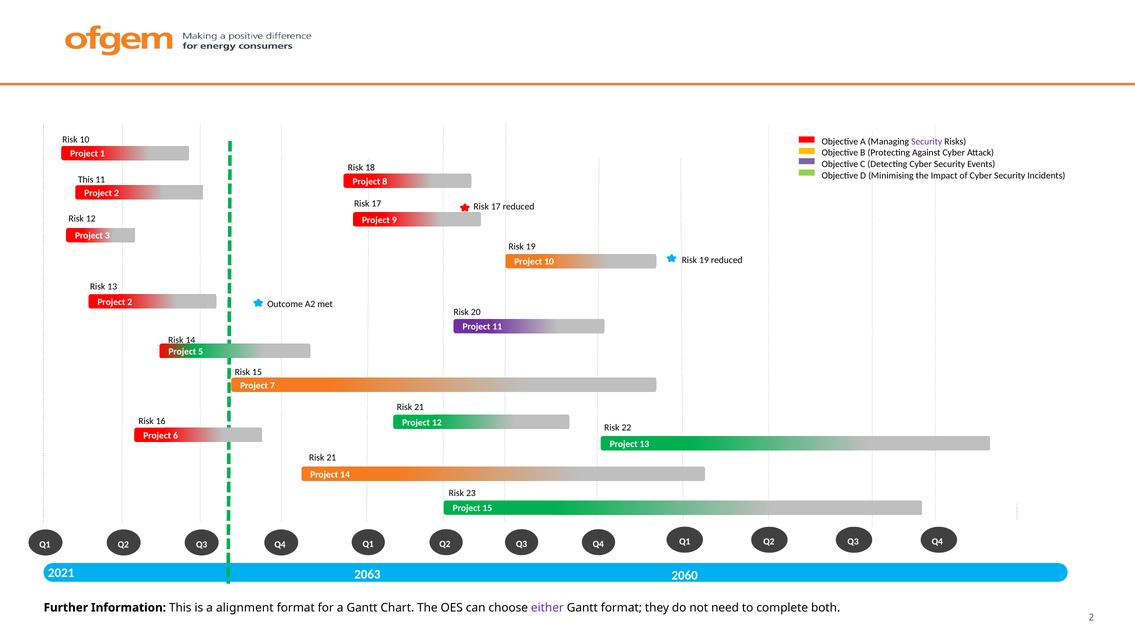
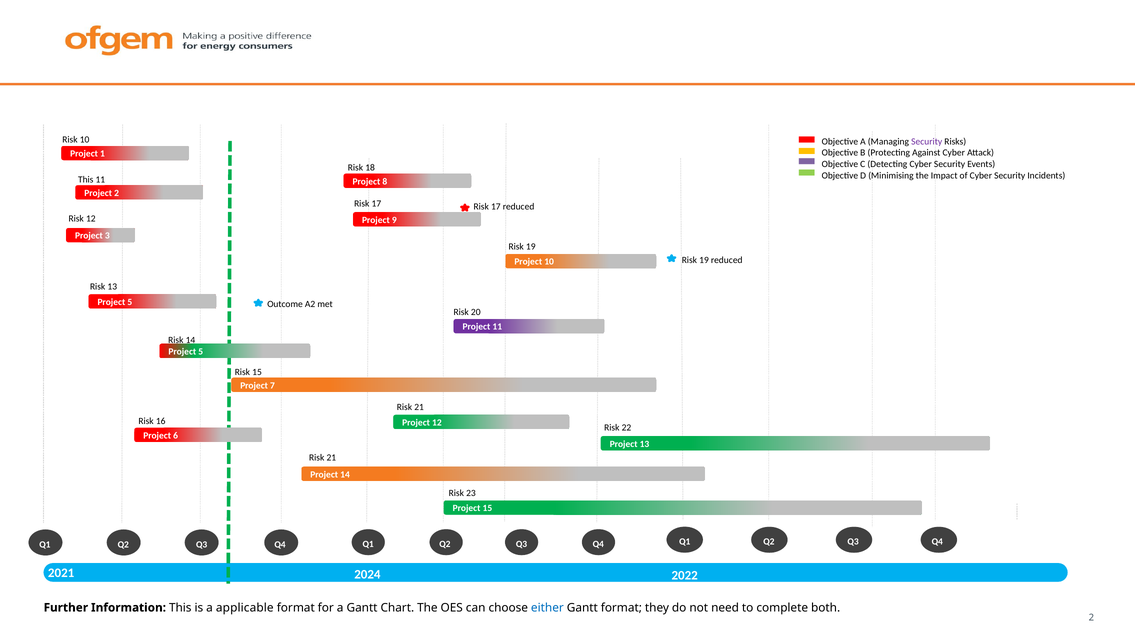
2: 2 -> 5 (130, 302)
2063: 2063 -> 2024 (367, 575)
2060: 2060 -> 2022 (685, 576)
alignment: alignment -> applicable (245, 608)
either colour: purple -> blue (547, 608)
